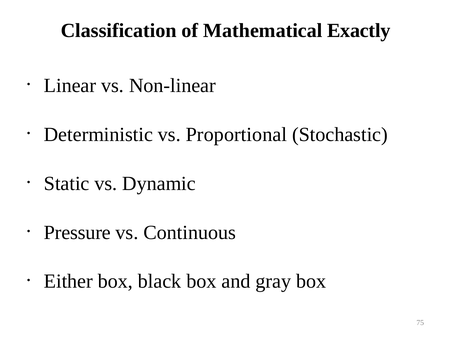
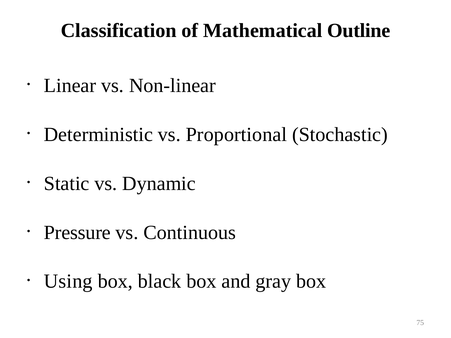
Exactly: Exactly -> Outline (359, 31)
Either: Either -> Using (68, 282)
